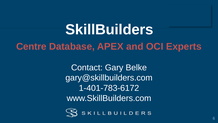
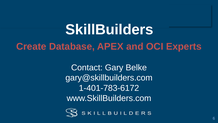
Centre: Centre -> Create (31, 46)
